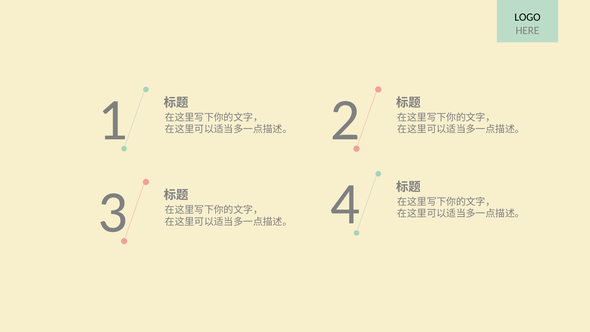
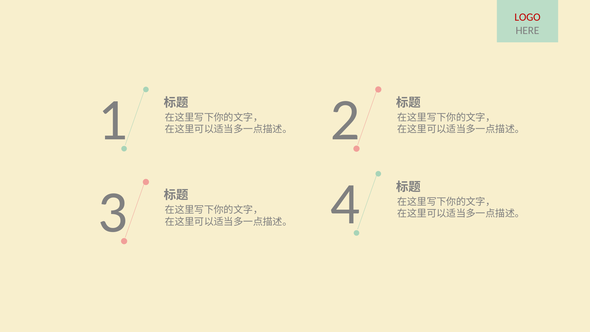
LOGO colour: black -> red (527, 17)
